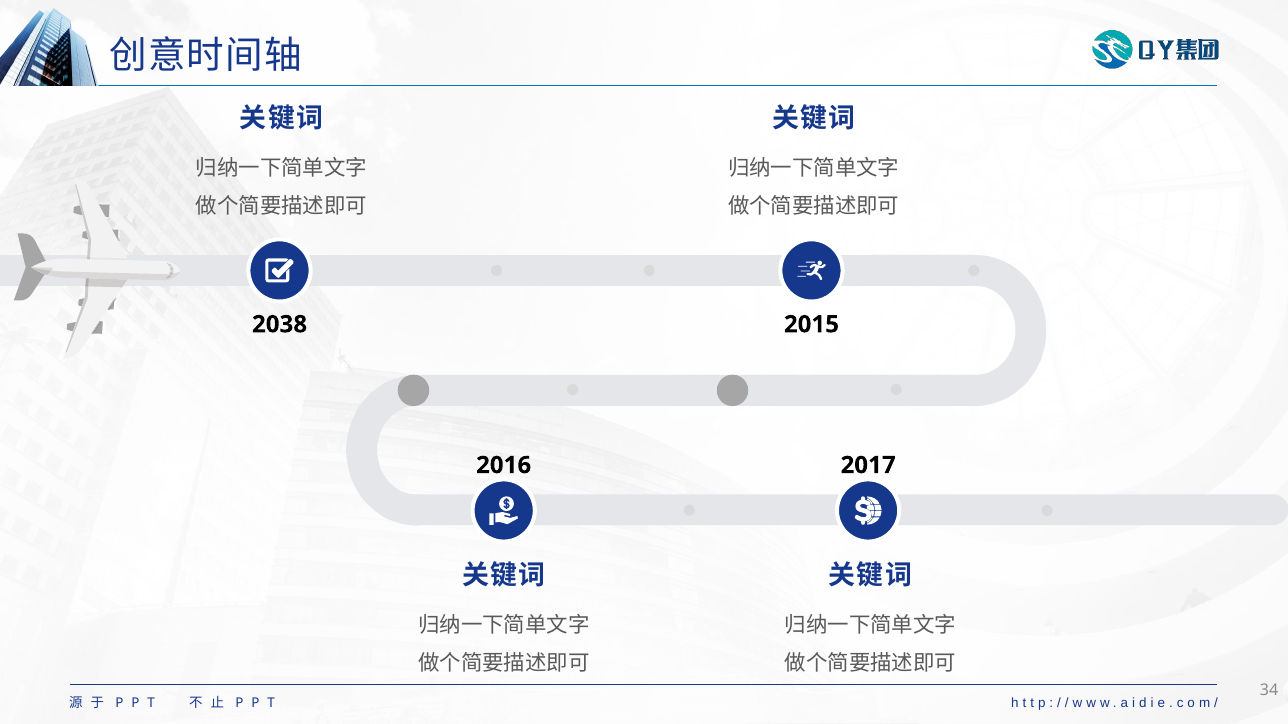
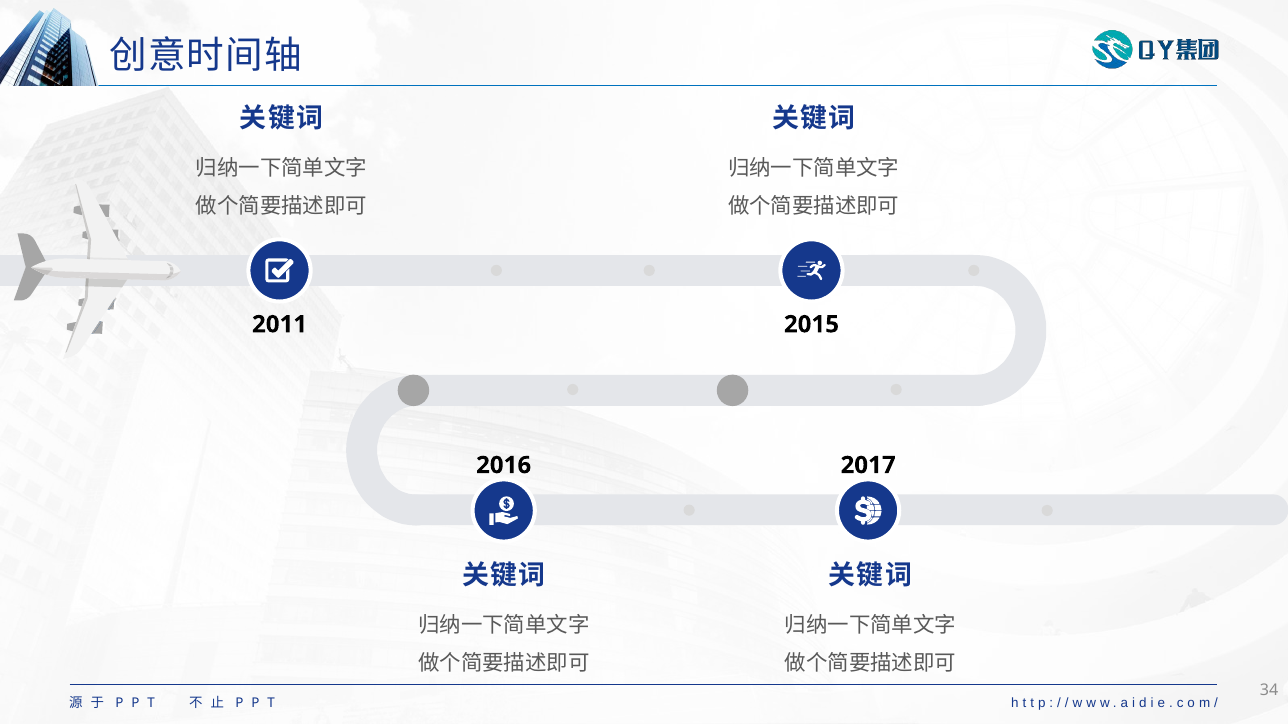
2038: 2038 -> 2011 (280, 325)
